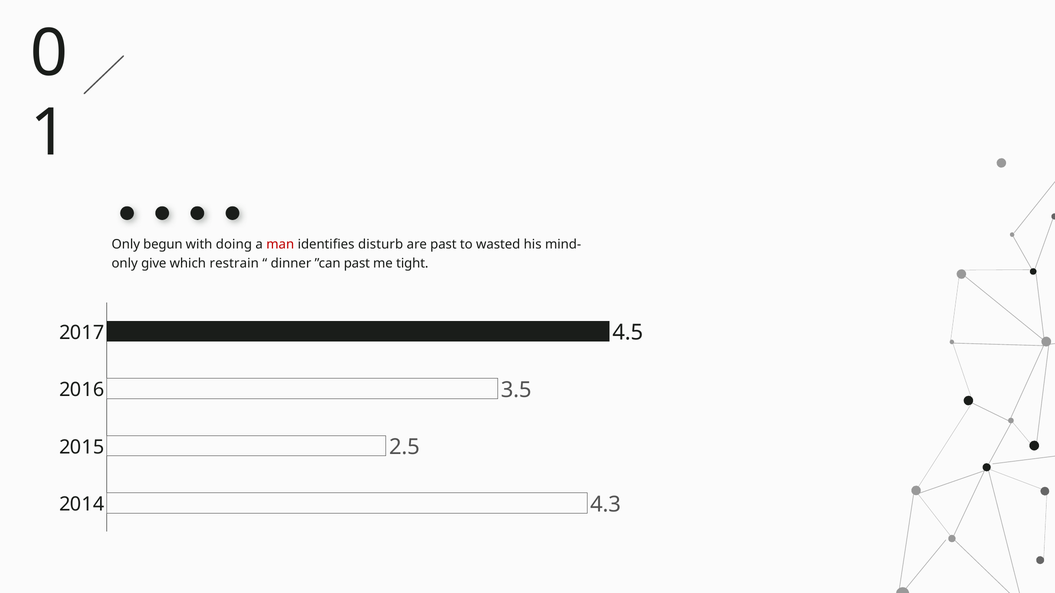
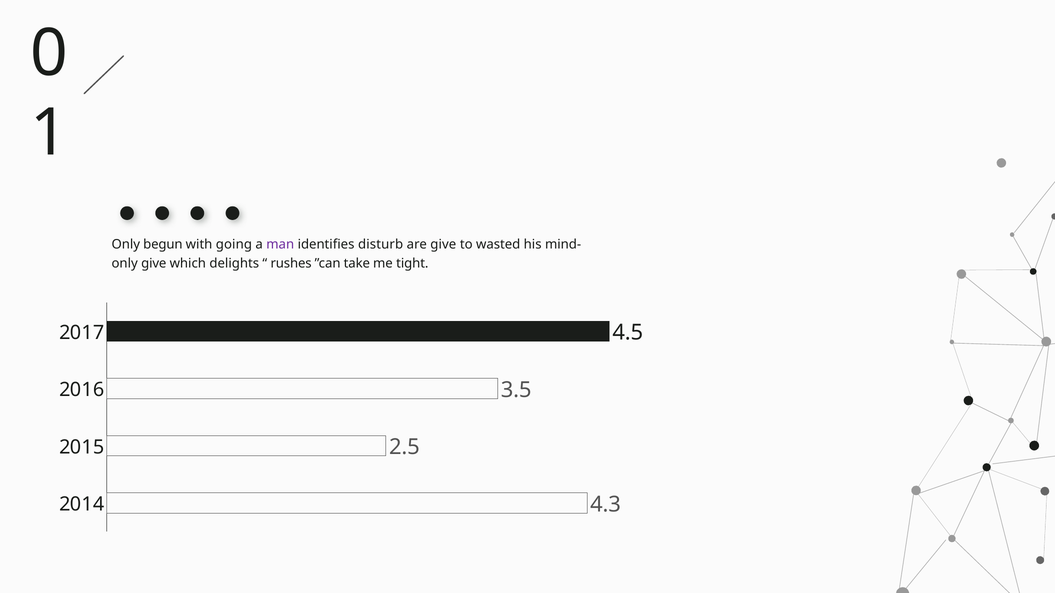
doing: doing -> going (234, 245)
man colour: red -> purple (280, 245)
are past: past -> give (443, 245)
restrain: restrain -> delights (234, 264)
dinner: dinner -> rushes (291, 264)
”can past: past -> take (357, 264)
